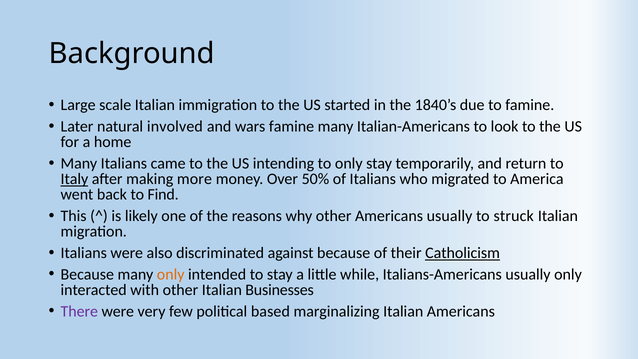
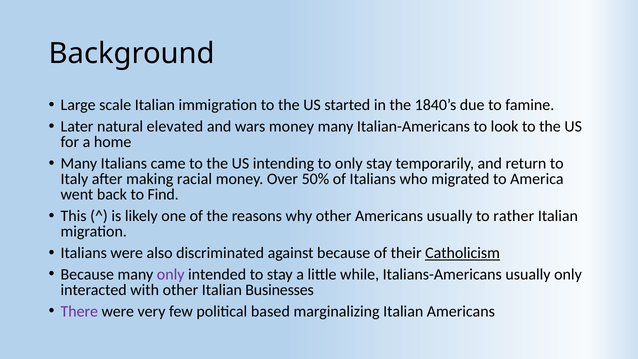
involved: involved -> elevated (175, 127)
wars famine: famine -> money (291, 127)
Italy underline: present -> none (74, 179)
more: more -> racial (194, 179)
struck: struck -> rather (514, 216)
only colour: orange -> purple (171, 274)
